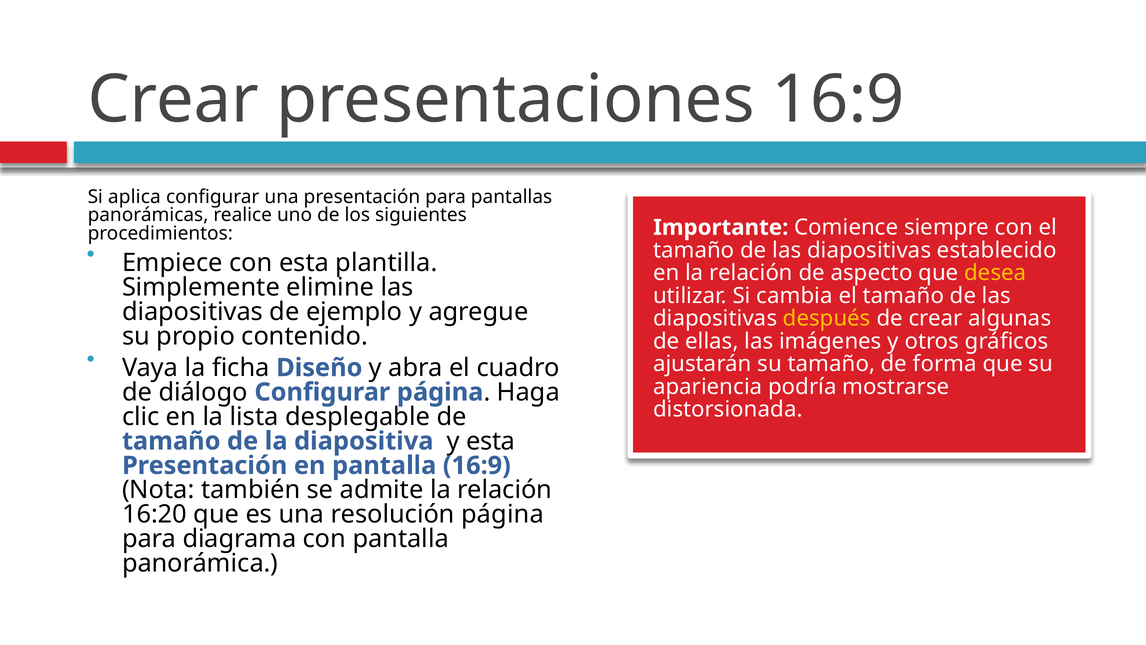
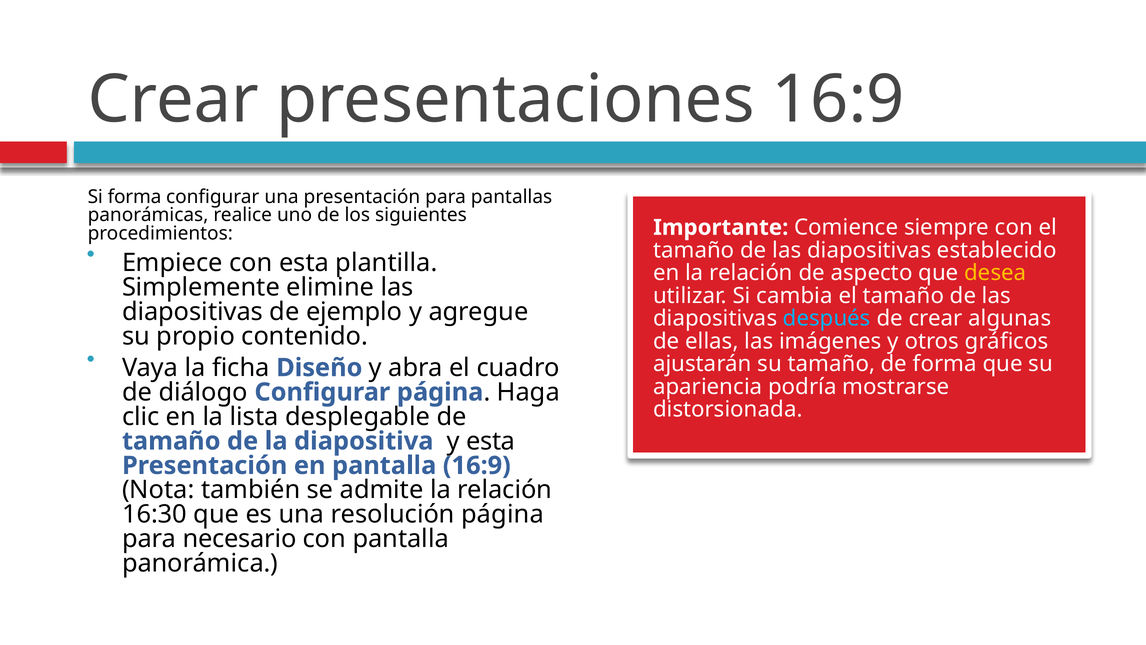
Si aplica: aplica -> forma (135, 197)
después colour: yellow -> light blue (827, 318)
16:20: 16:20 -> 16:30 (154, 514)
diagrama: diagrama -> necesario (239, 539)
